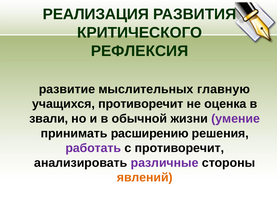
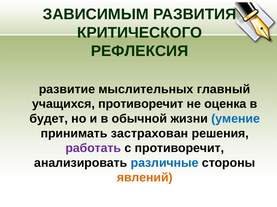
РЕАЛИЗАЦИЯ: РЕАЛИЗАЦИЯ -> ЗАВИСИМЫМ (96, 14)
главную: главную -> главный (224, 90)
звали: звали -> будет (49, 119)
умение colour: purple -> blue (236, 119)
расширению: расширению -> застрахован (150, 134)
различные colour: purple -> blue (165, 163)
